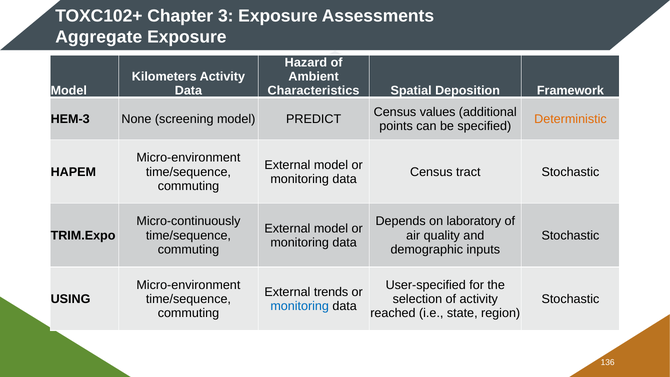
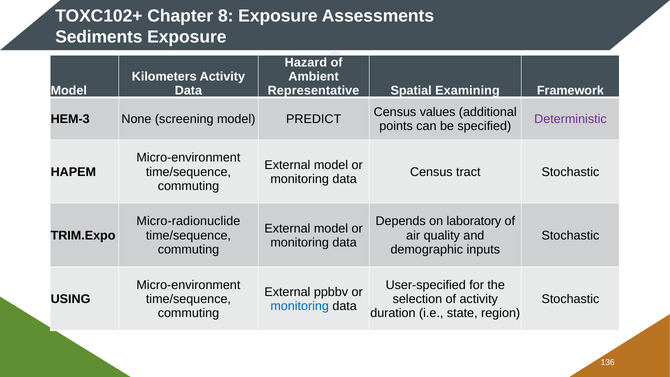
3: 3 -> 8 (226, 16)
Aggregate: Aggregate -> Sediments (99, 37)
Characteristics: Characteristics -> Representative (314, 91)
Deposition: Deposition -> Examining (467, 91)
Deterministic colour: orange -> purple (570, 119)
Micro-continuously: Micro-continuously -> Micro-radionuclide (188, 221)
trends: trends -> ppbbv (331, 292)
reached: reached -> duration (393, 313)
